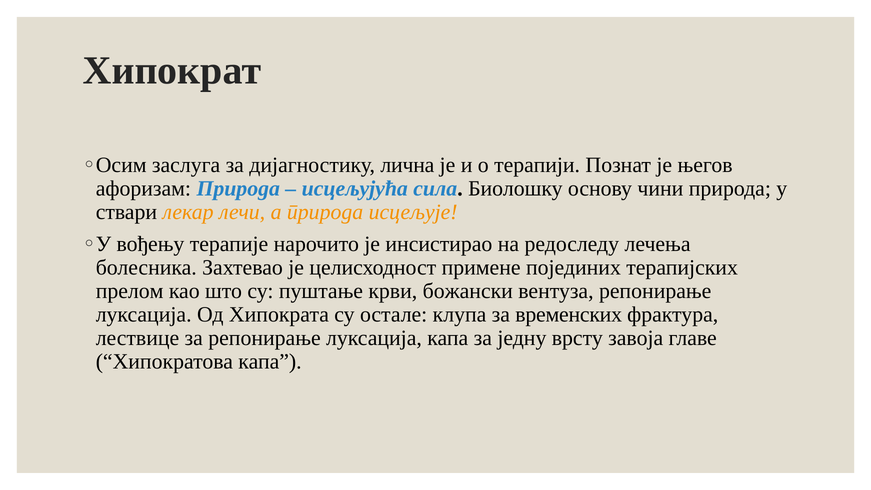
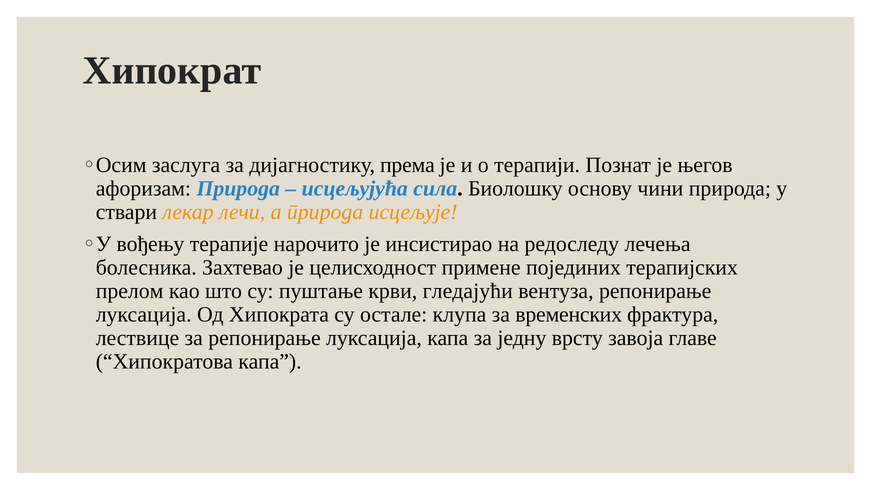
лична: лична -> премa (407, 165)
божански: божански -> гледајући (468, 291)
